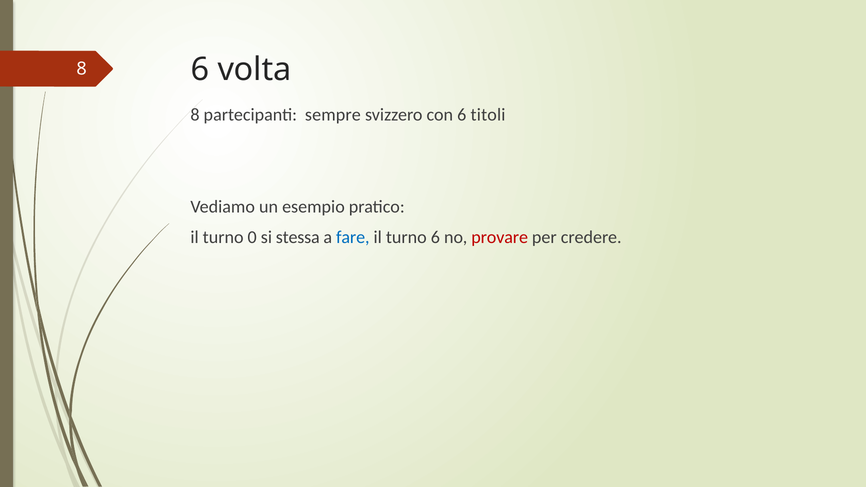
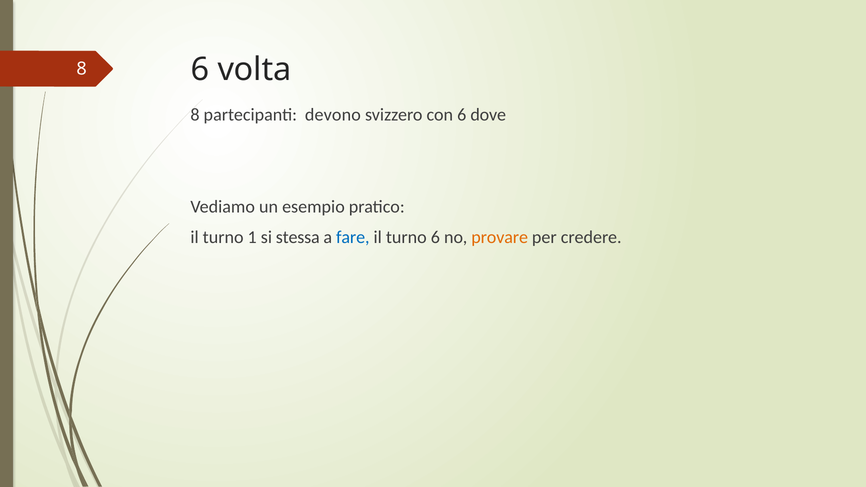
sempre: sempre -> devono (333, 115)
titoli: titoli -> dove (488, 115)
0: 0 -> 1 (252, 237)
provare colour: red -> orange (500, 237)
